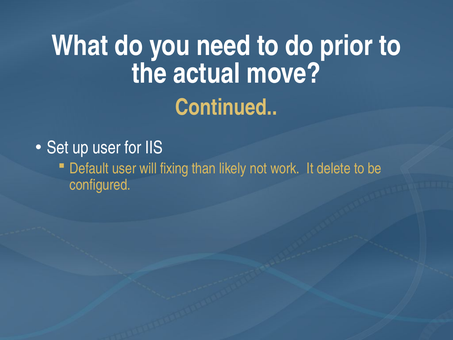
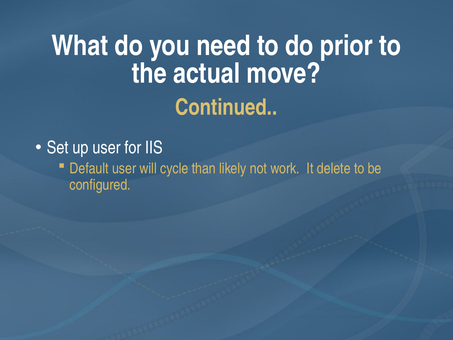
fixing: fixing -> cycle (174, 168)
